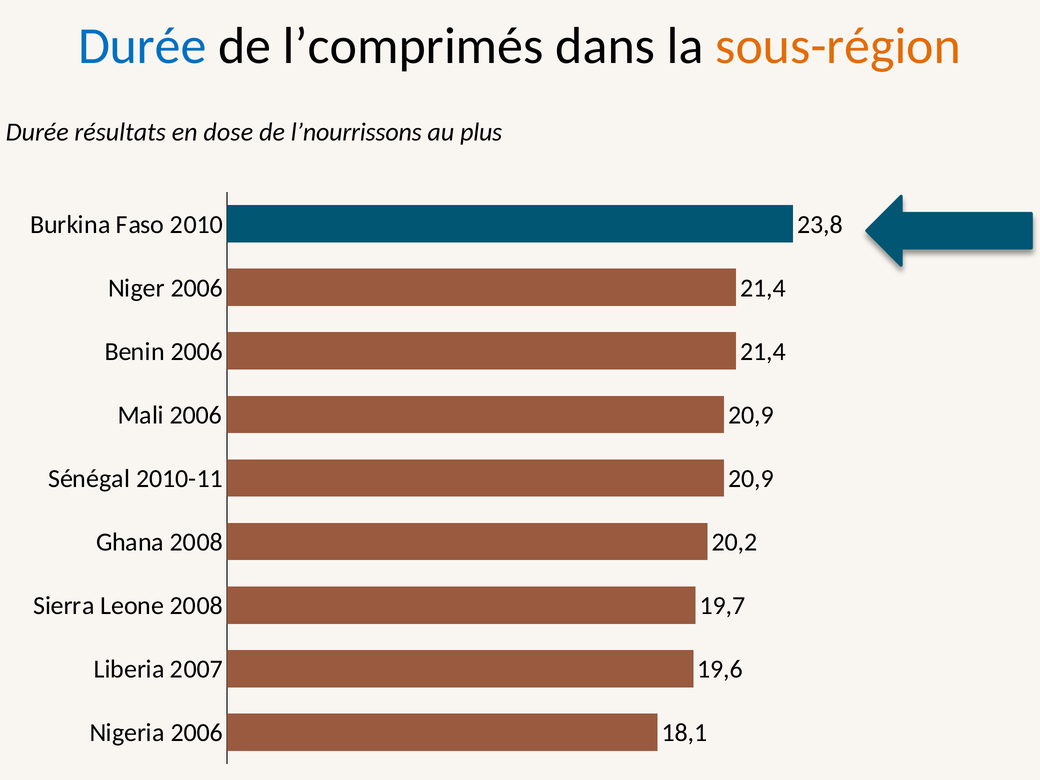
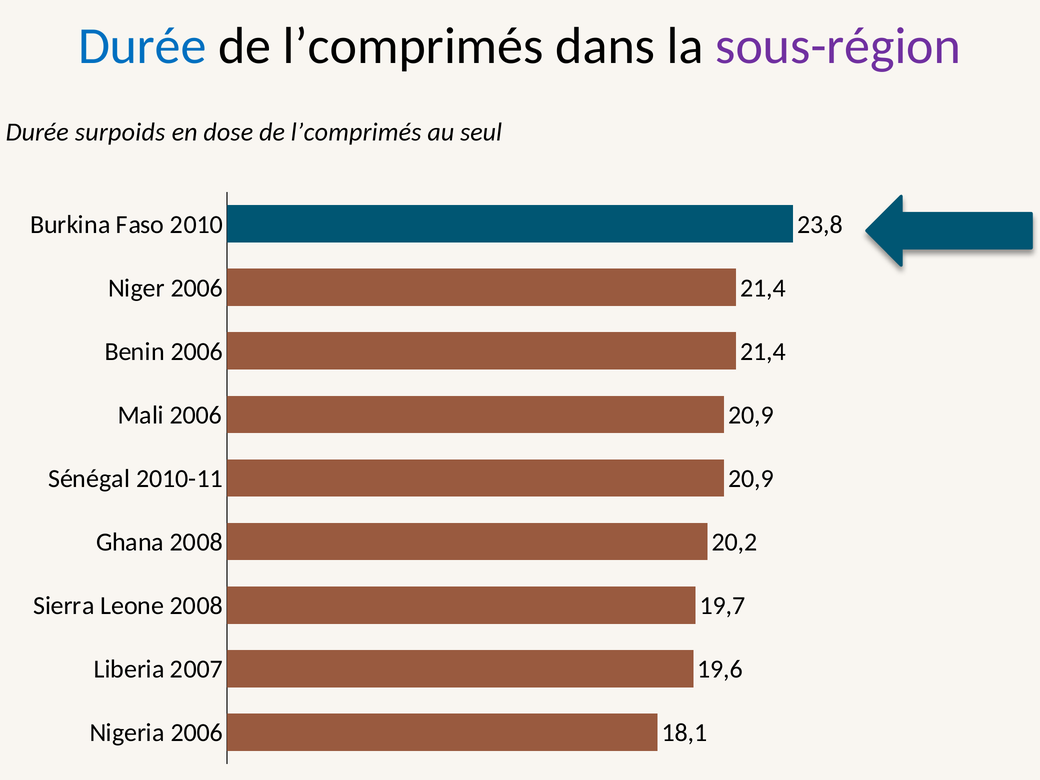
sous-région colour: orange -> purple (838, 46)
résultats: résultats -> surpoids (120, 132)
l’nourrissons: l’nourrissons -> l’comprimés (356, 132)
plus: plus -> seul (481, 132)
